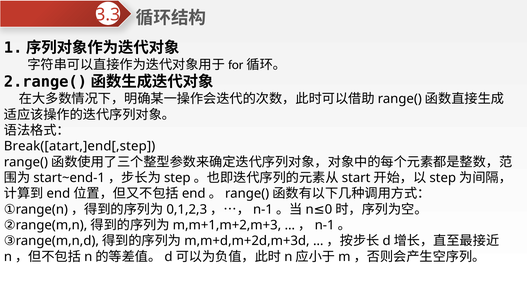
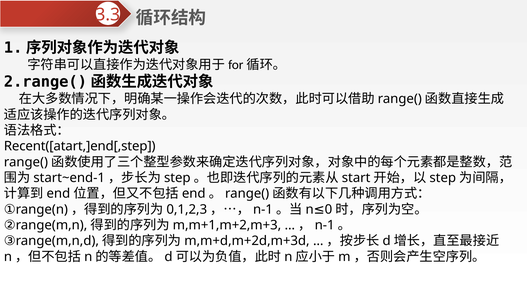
Break([atart,]end[,step: Break([atart,]end[,step -> Recent([atart,]end[,step (80, 146)
